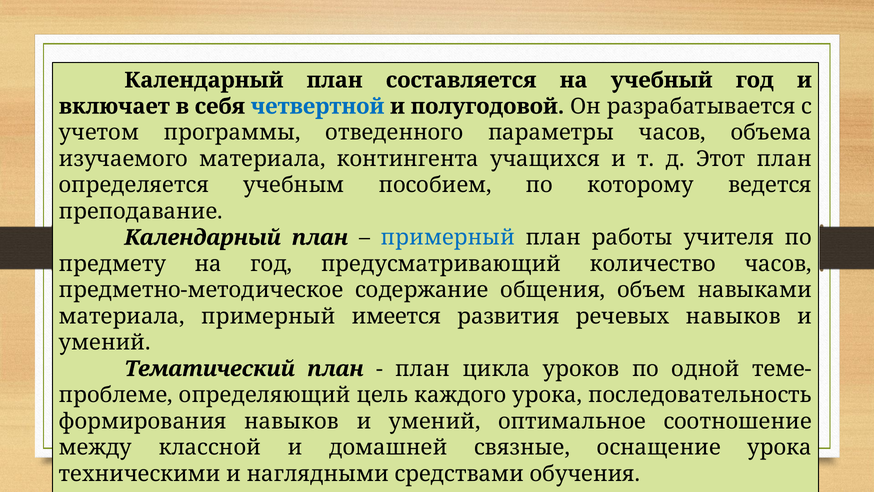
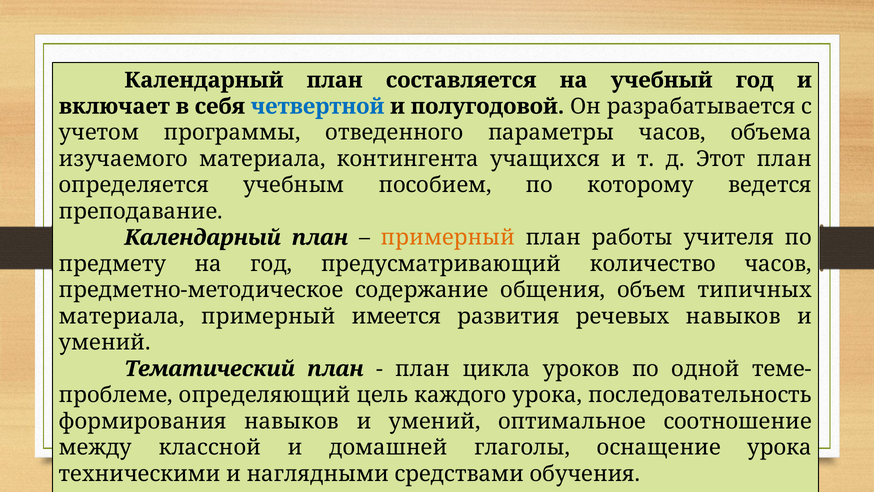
примерный colour: blue -> orange (448, 237)
навыками: навыками -> типичных (755, 290)
связные: связные -> глаголы (522, 447)
